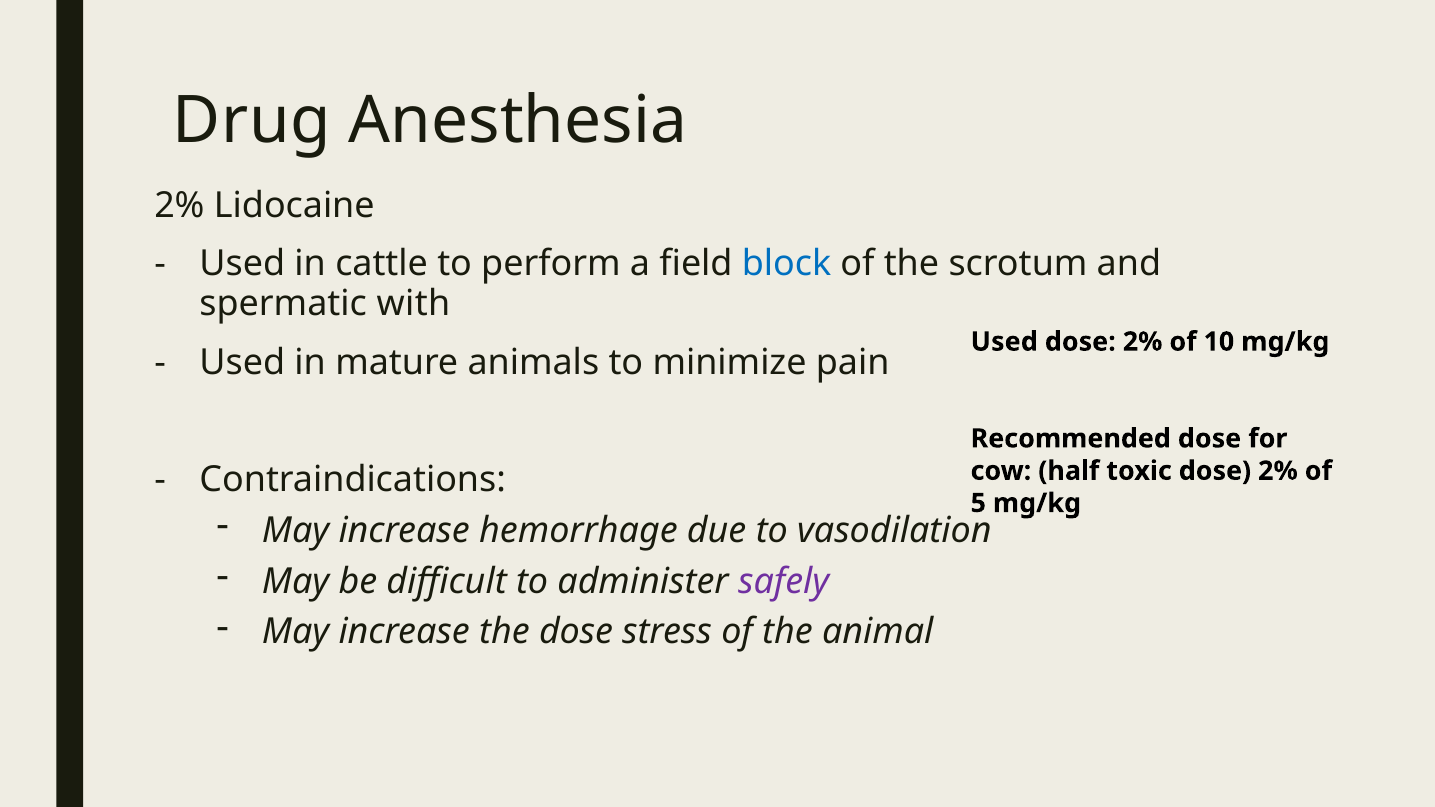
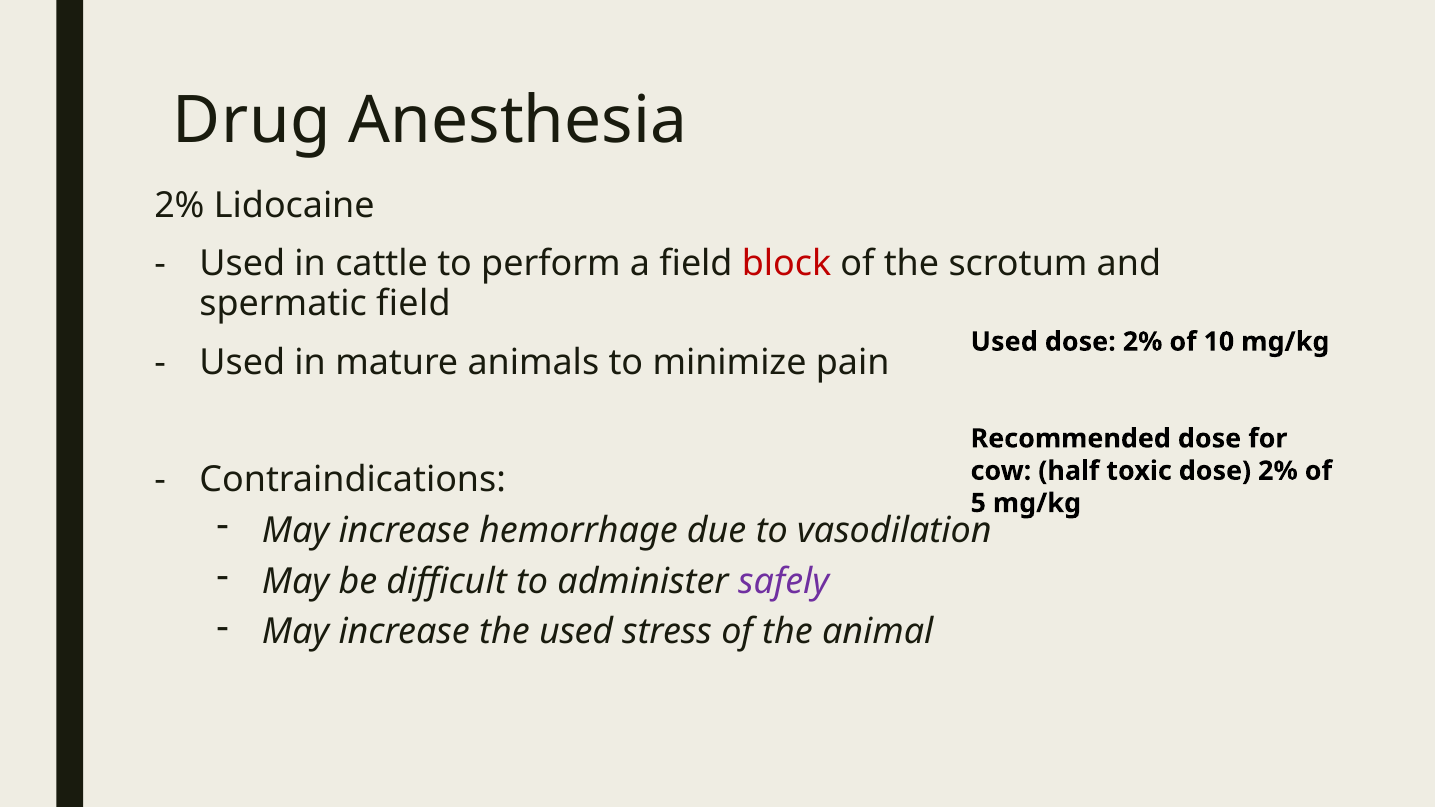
block colour: blue -> red (787, 264)
spermatic with: with -> field (413, 304)
the dose: dose -> used (576, 632)
